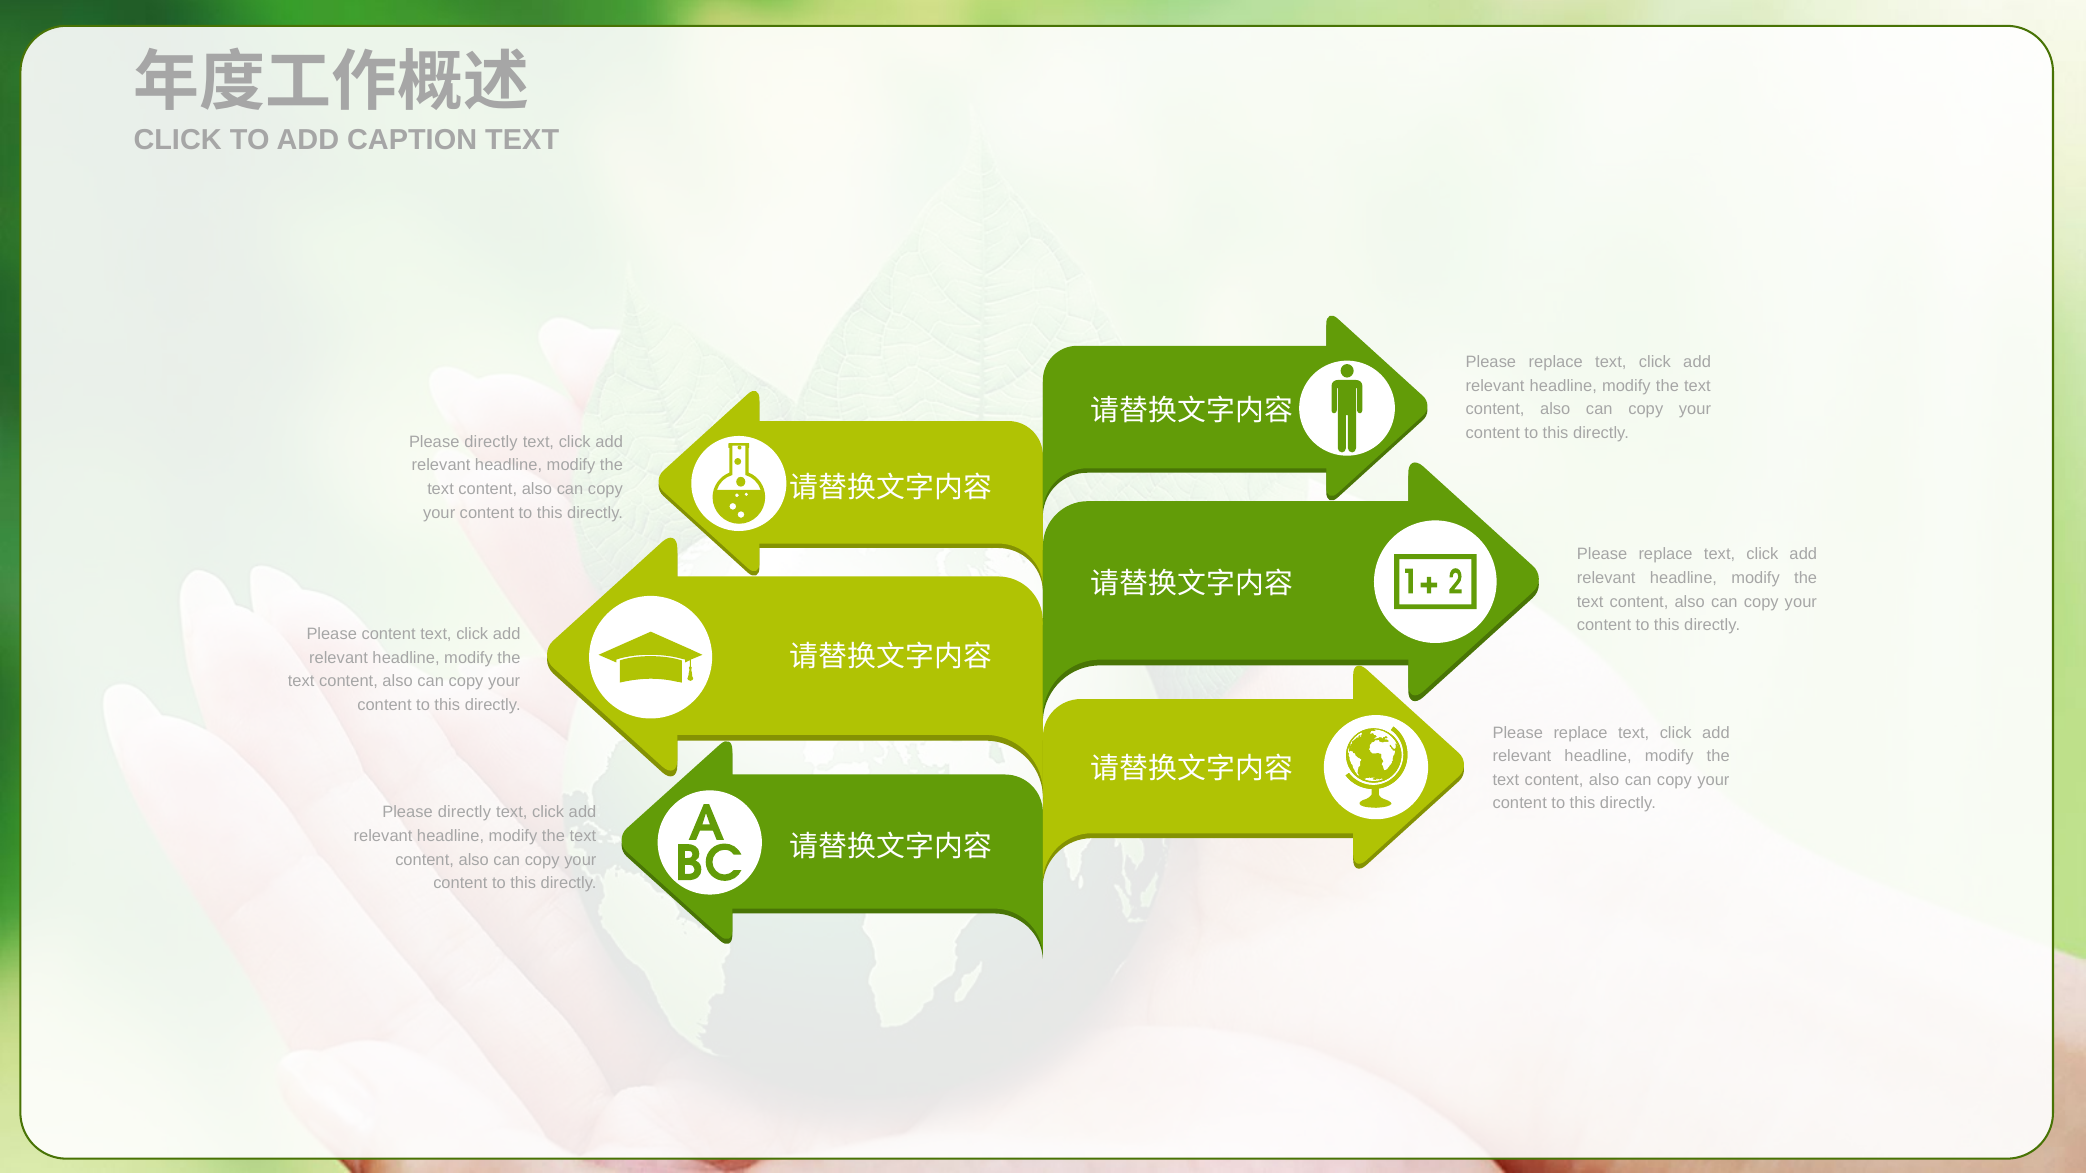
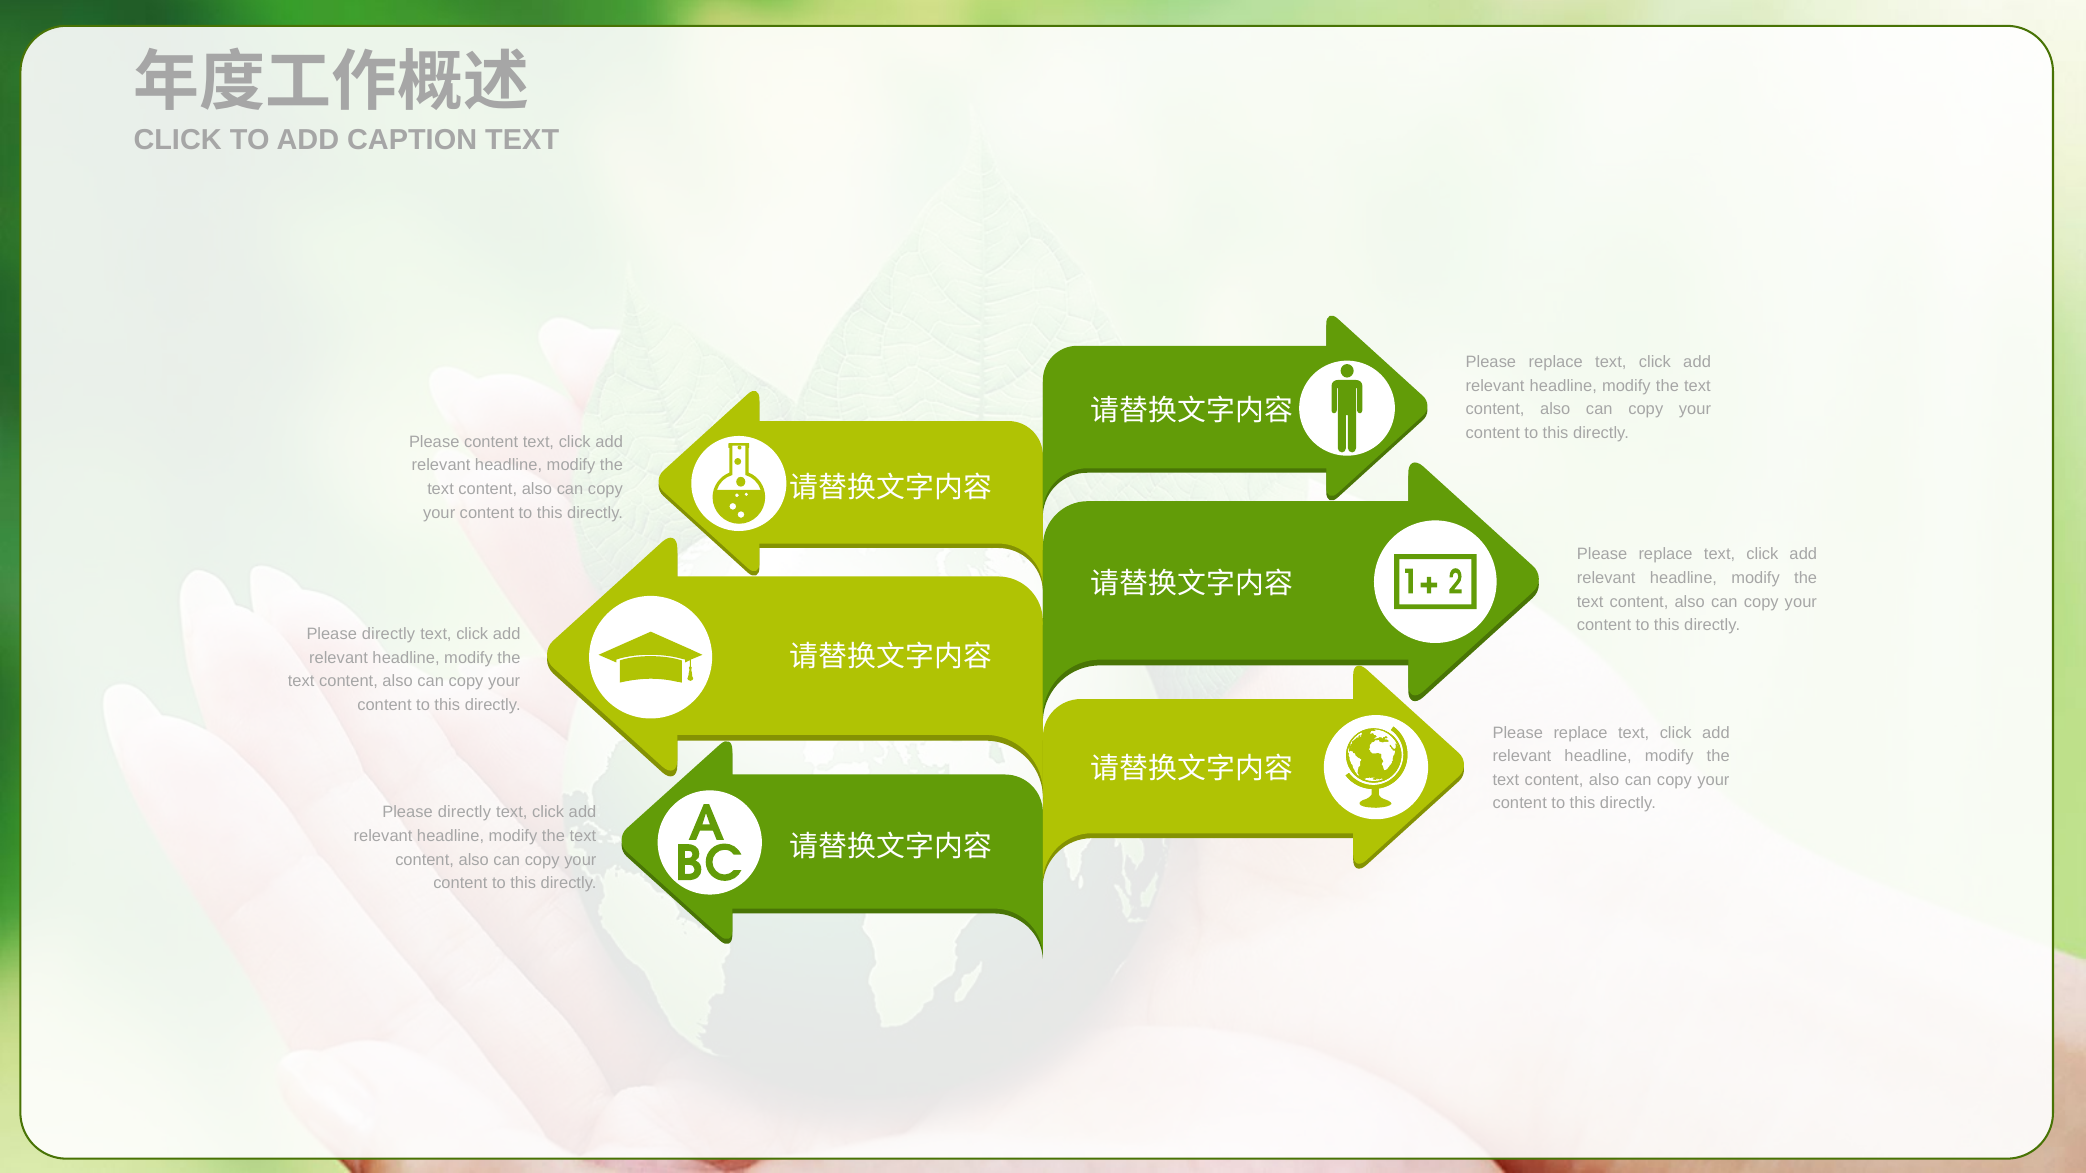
directly: directly -> content (491, 442)
content: content -> directly (389, 634)
